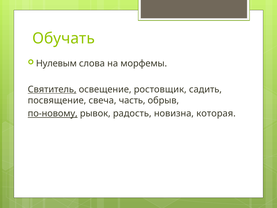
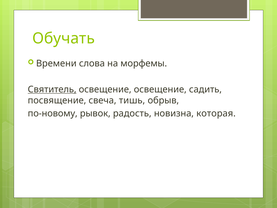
Нулевым: Нулевым -> Времени (56, 63)
освещение ростовщик: ростовщик -> освещение (160, 89)
часть: часть -> тишь (132, 100)
по-новому underline: present -> none (53, 113)
